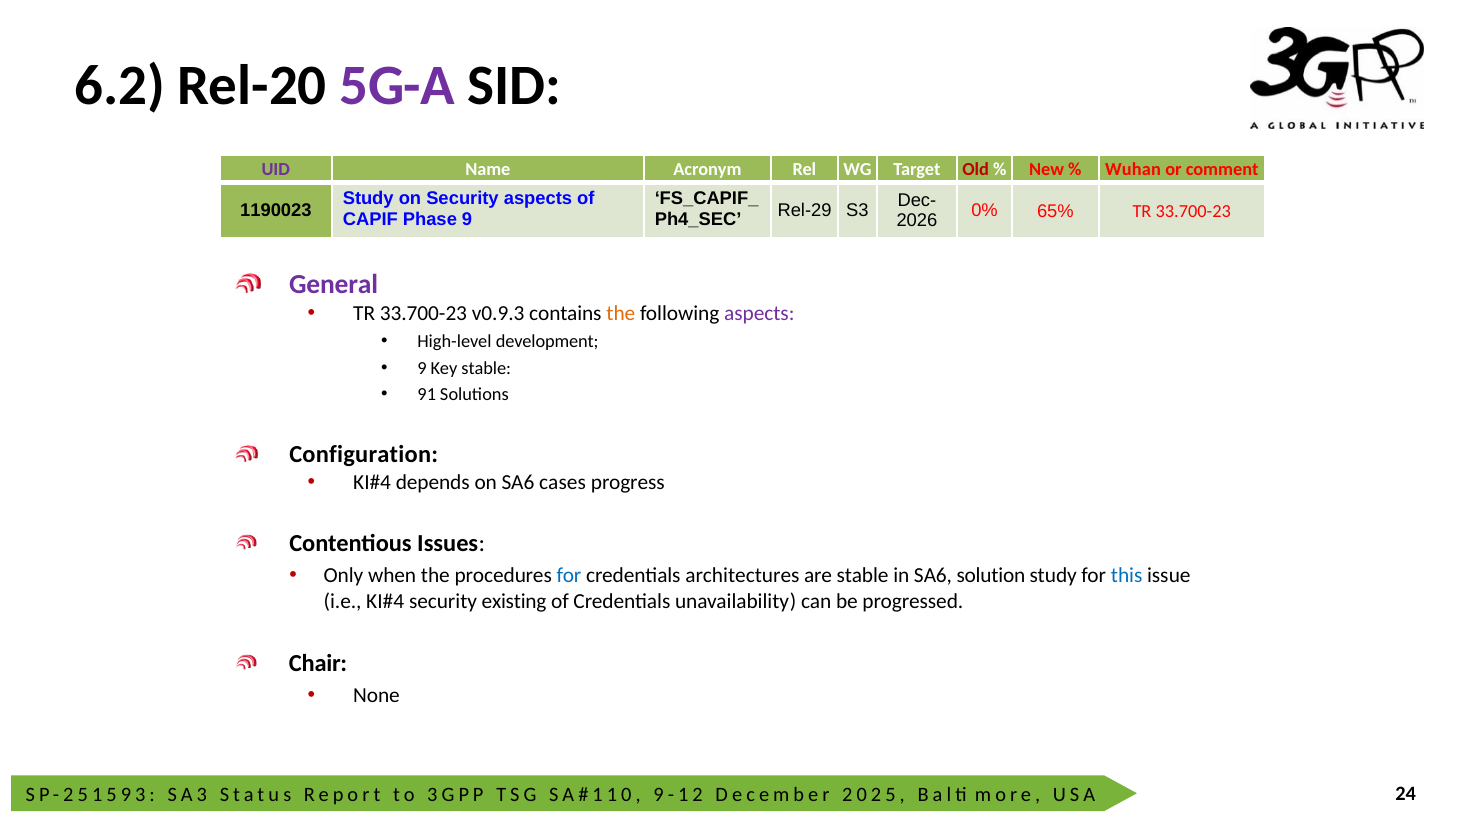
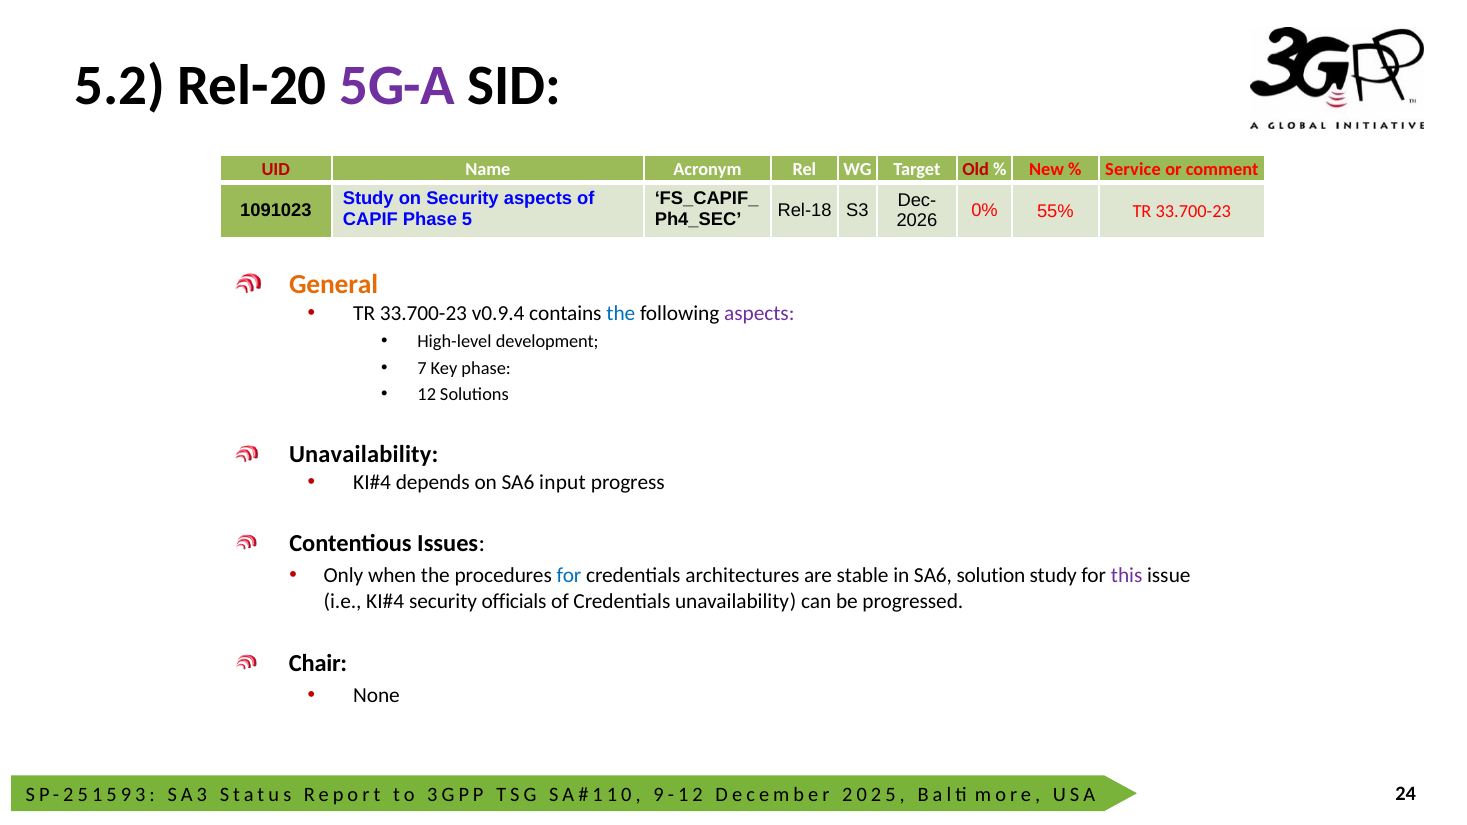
6.2: 6.2 -> 5.2 (120, 86)
UID colour: purple -> red (276, 170)
Wuhan: Wuhan -> Service (1133, 170)
1190023: 1190023 -> 1091023 (276, 210)
65%: 65% -> 55% (1055, 211)
Phase 9: 9 -> 5 (467, 219)
Rel-29: Rel-29 -> Rel-18 (805, 210)
General colour: purple -> orange (334, 285)
v0.9.3: v0.9.3 -> v0.9.4 (498, 314)
the colour: orange -> blue (621, 314)
9: 9 -> 7 (422, 368)
Key stable: stable -> phase (486, 368)
91: 91 -> 12 (427, 395)
Configuration: Configuration -> Unavailability (364, 455)
cases: cases -> input (563, 482)
this colour: blue -> purple (1127, 576)
existing: existing -> officials (514, 601)
